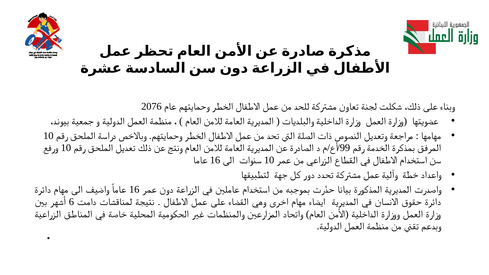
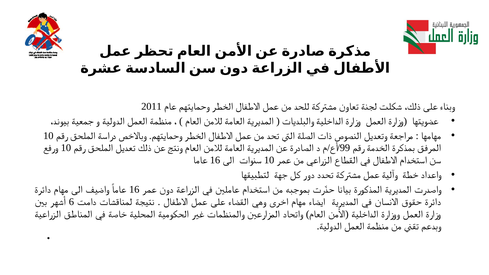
2076: 2076 -> 2011 (151, 106)
